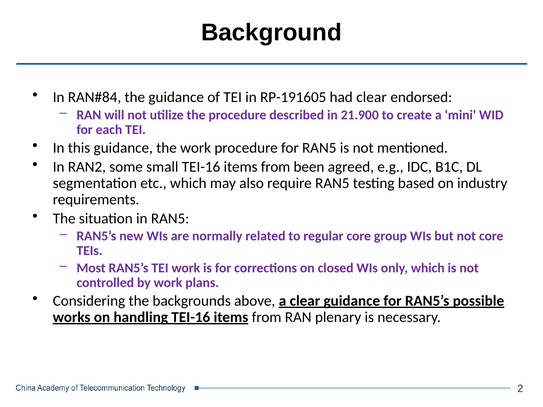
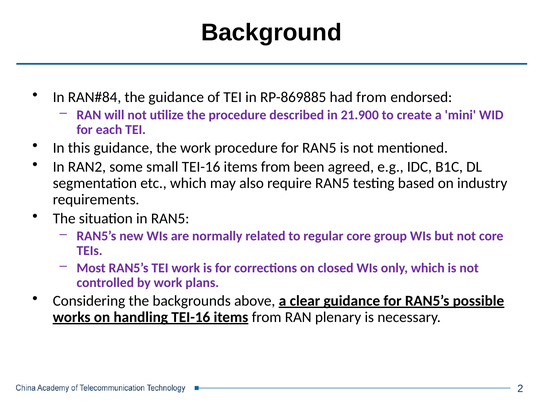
RP-191605: RP-191605 -> RP-869885 (293, 97)
had clear: clear -> from (371, 97)
